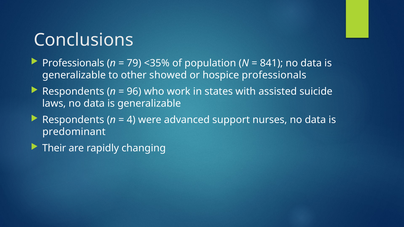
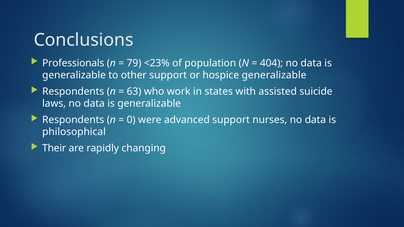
<35%: <35% -> <23% (157, 63)
841: 841 -> 404 (271, 63)
other showed: showed -> support (168, 75)
hospice professionals: professionals -> generalizable (274, 75)
96: 96 -> 63 (134, 92)
4: 4 -> 0 (131, 120)
predominant: predominant -> philosophical (74, 132)
